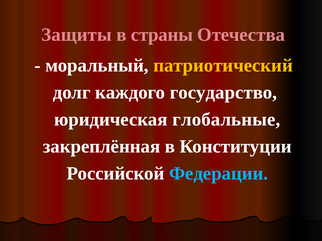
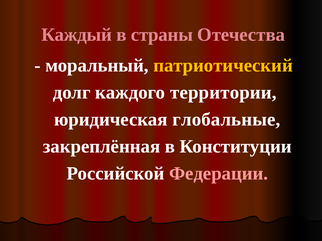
Защиты: Защиты -> Каждый (77, 35)
государство: государство -> территории (223, 93)
Федерации colour: light blue -> pink (219, 174)
